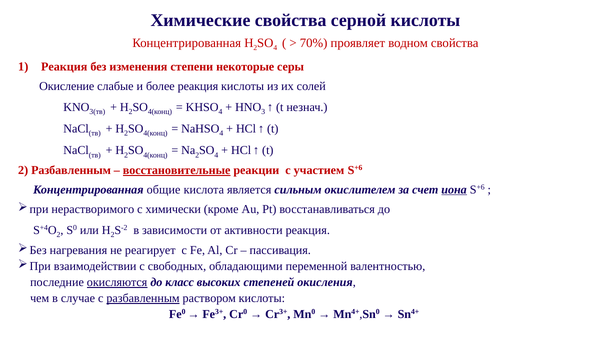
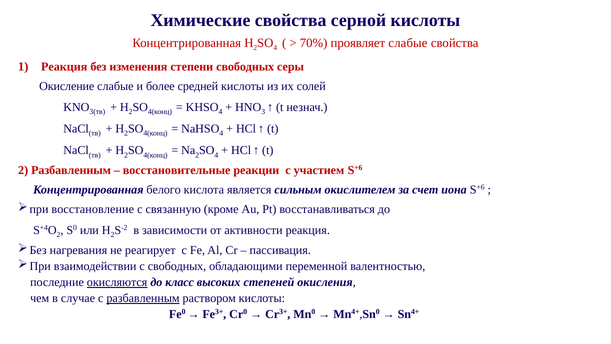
проявляет водном: водном -> слабые (408, 43)
степени некоторые: некоторые -> свободных (245, 67)
более реакция: реакция -> средней (198, 86)
восстановительные underline: present -> none (177, 170)
общие: общие -> белого (164, 190)
иона underline: present -> none (454, 190)
нерастворимого: нерастворимого -> восстановление (93, 209)
химически: химически -> связанную (173, 209)
